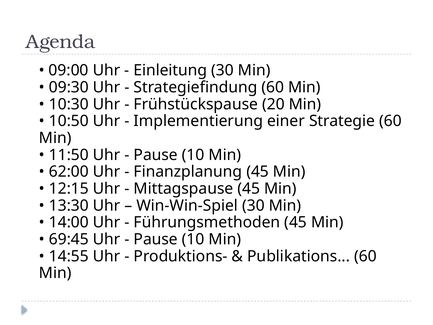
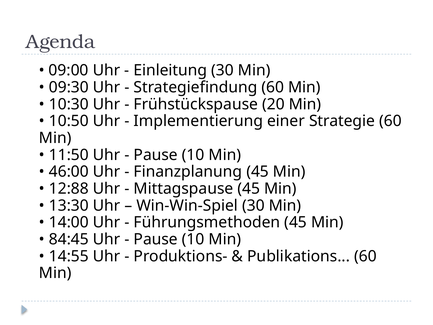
62:00: 62:00 -> 46:00 (69, 172)
12:15: 12:15 -> 12:88 (69, 188)
69:45: 69:45 -> 84:45 (69, 239)
